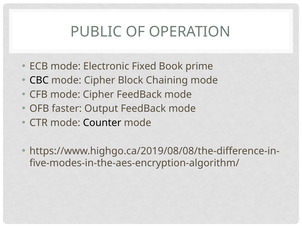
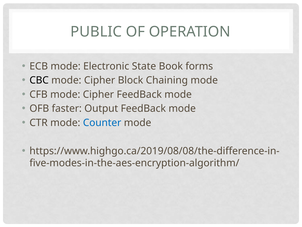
Fixed: Fixed -> State (144, 66)
prime: prime -> forms (199, 66)
Counter colour: black -> blue (102, 122)
